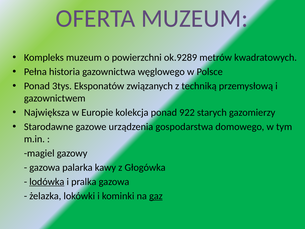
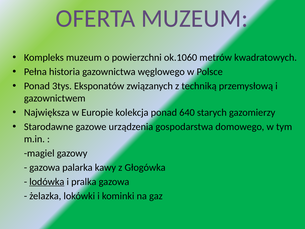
ok.9289: ok.9289 -> ok.1060 (181, 57)
922: 922 -> 640 (187, 112)
gaz underline: present -> none (156, 196)
